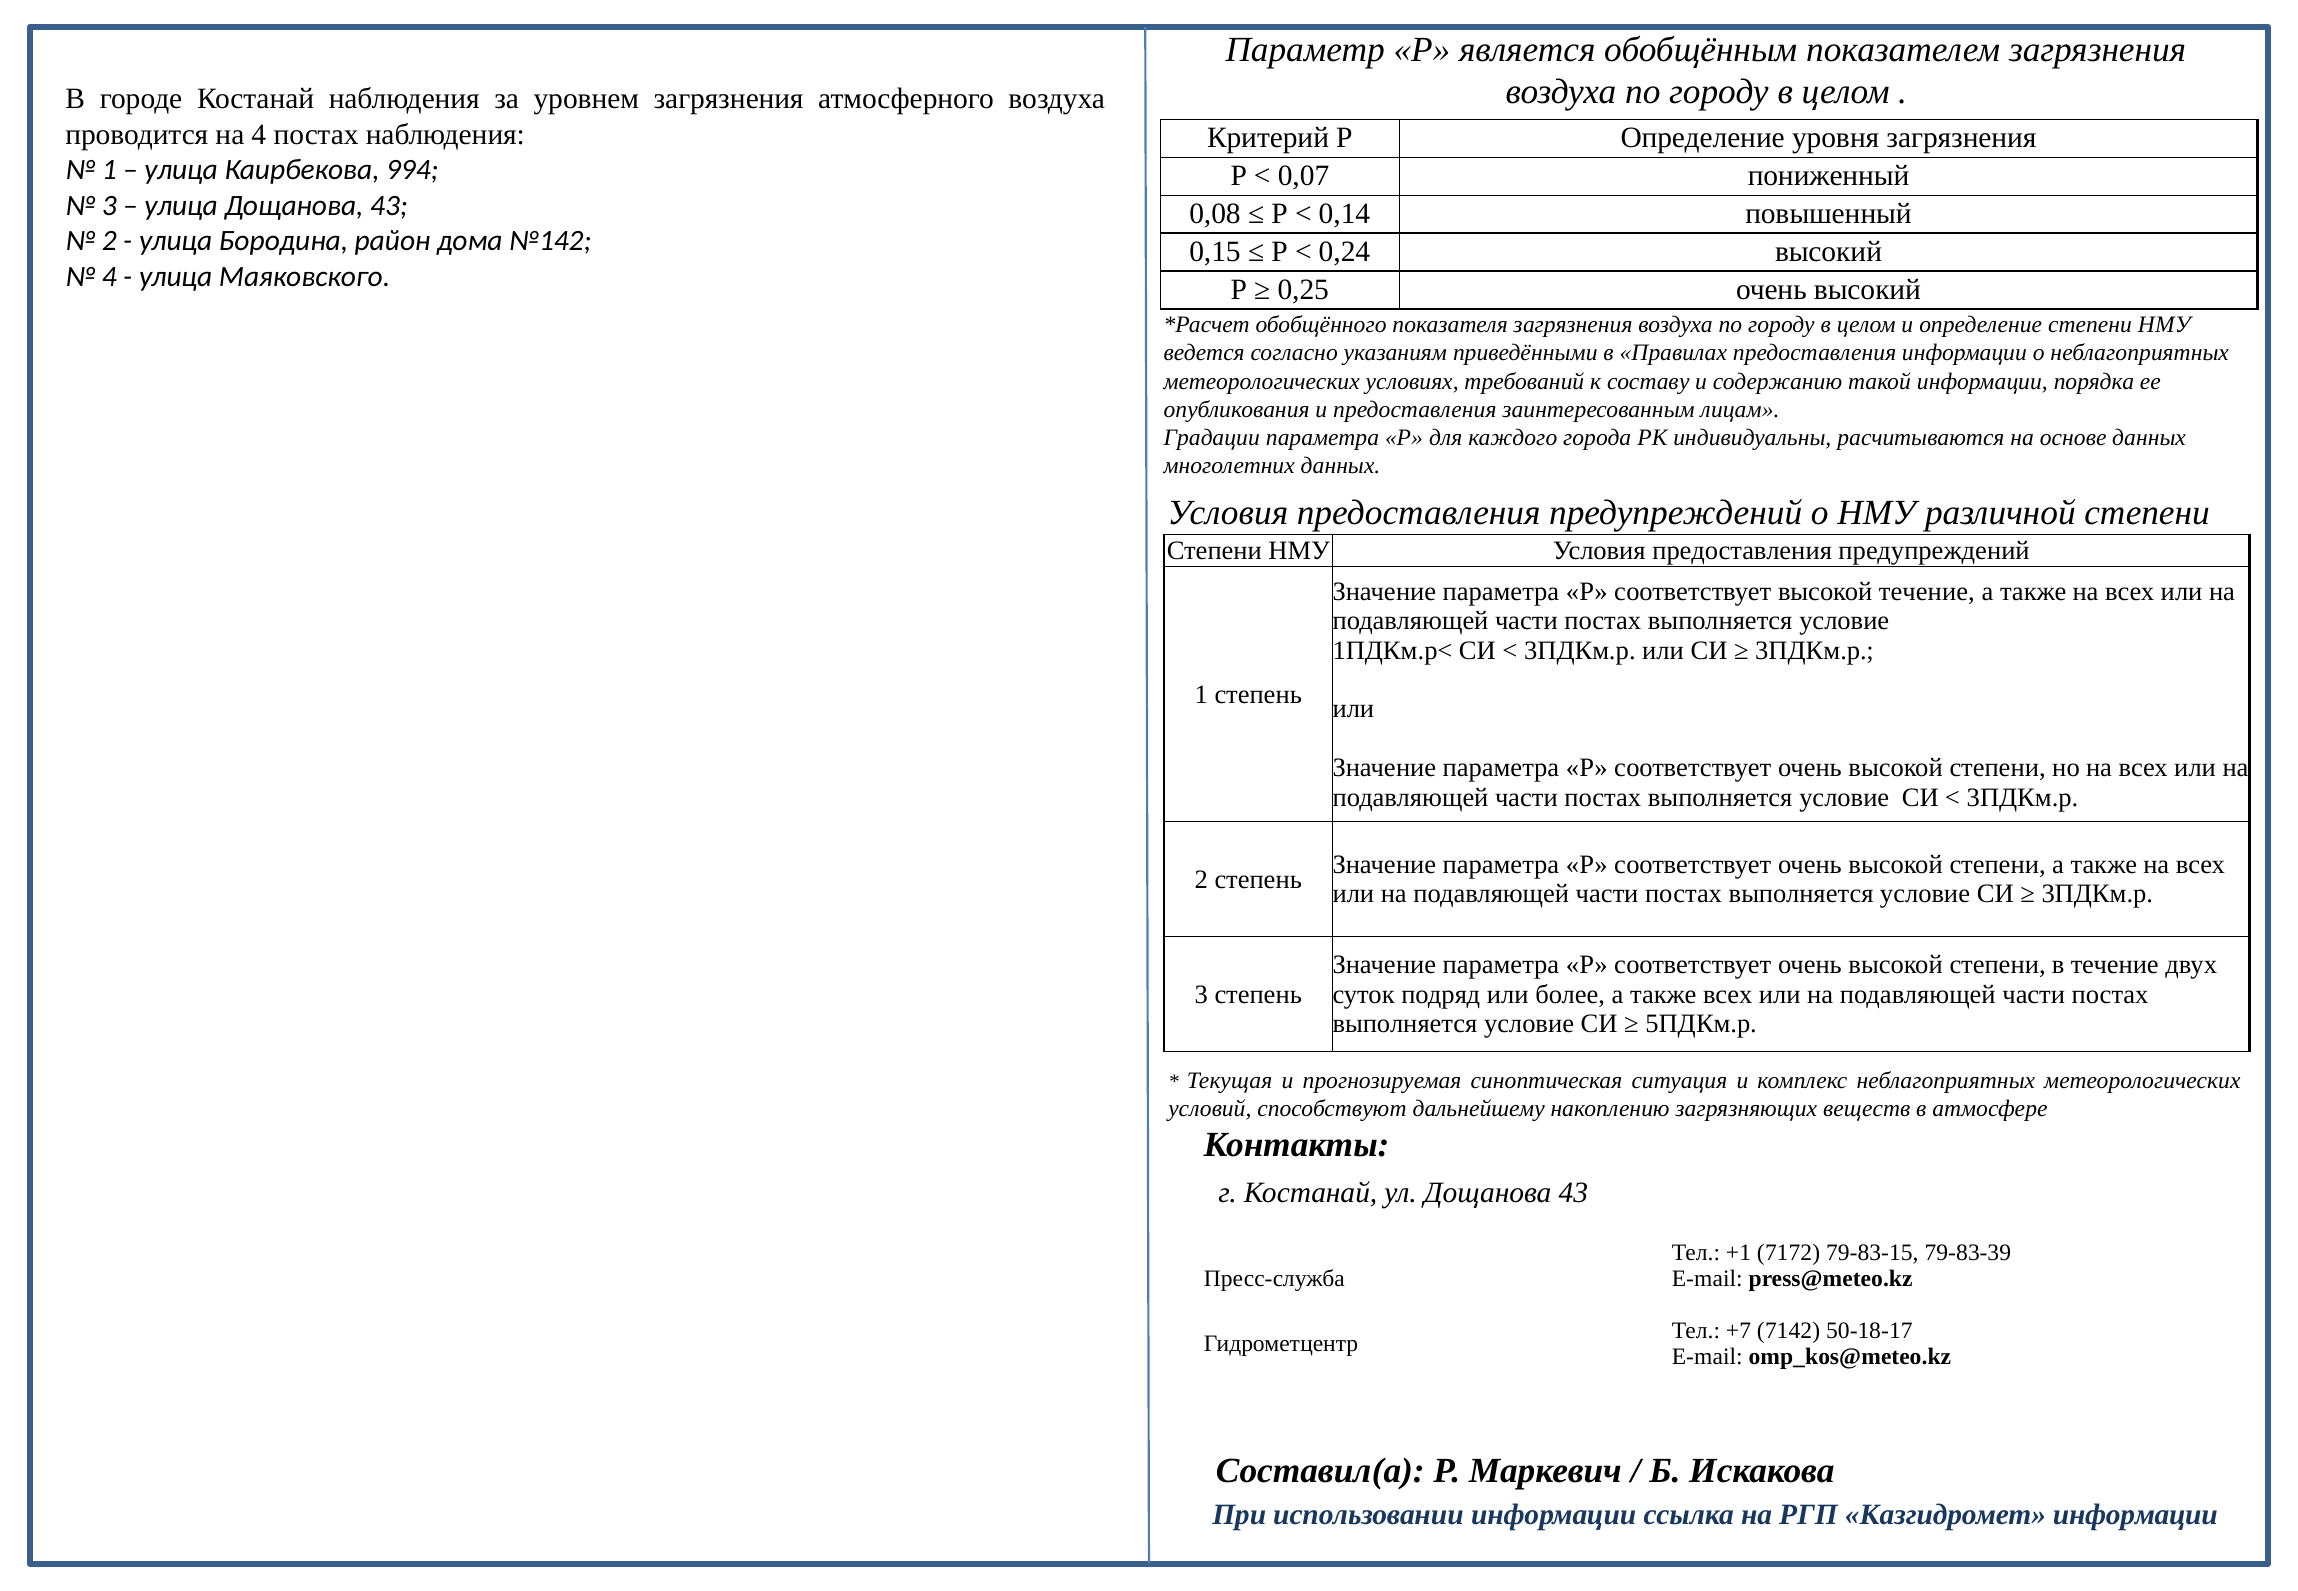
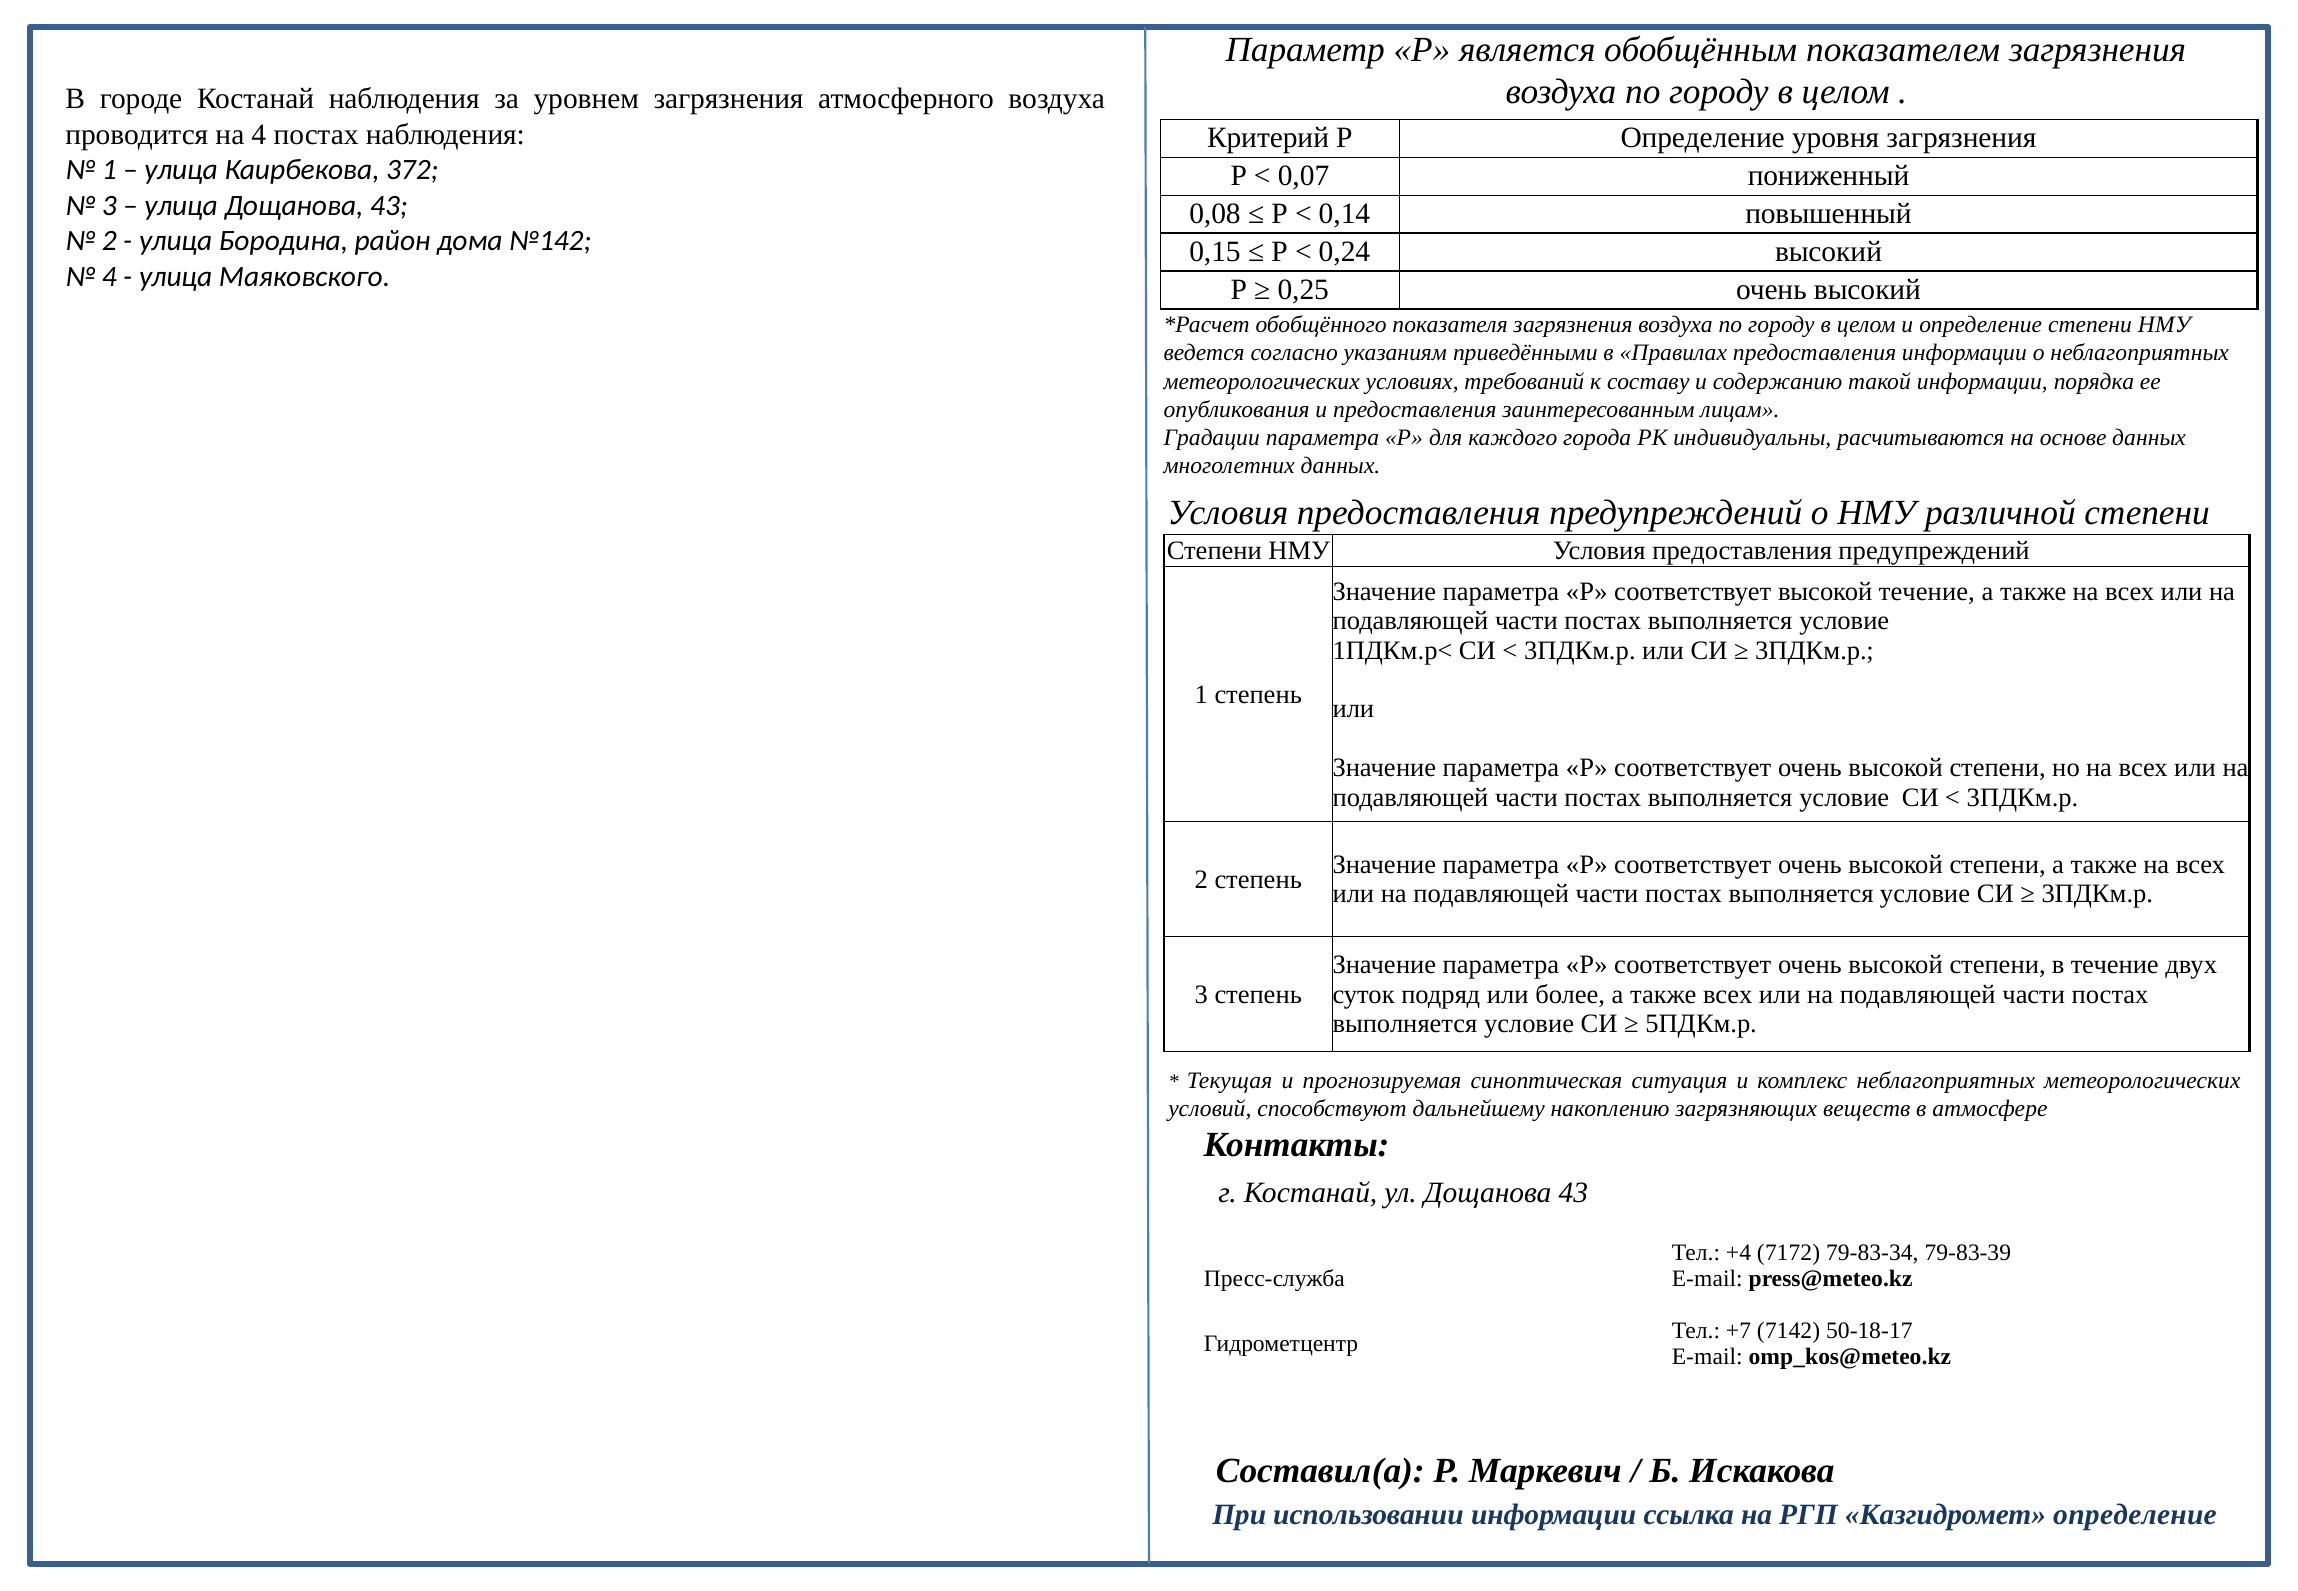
994: 994 -> 372 (412, 170)
+1: +1 -> +4 (1739, 1253)
79-83-15: 79-83-15 -> 79-83-34 (1872, 1253)
Казгидромет информации: информации -> определение (2135, 1515)
